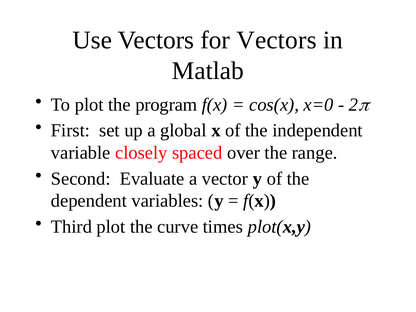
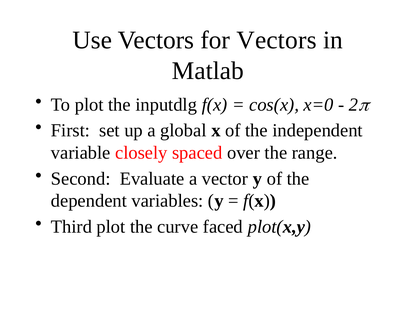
program: program -> inputdlg (166, 105)
times: times -> faced (223, 227)
